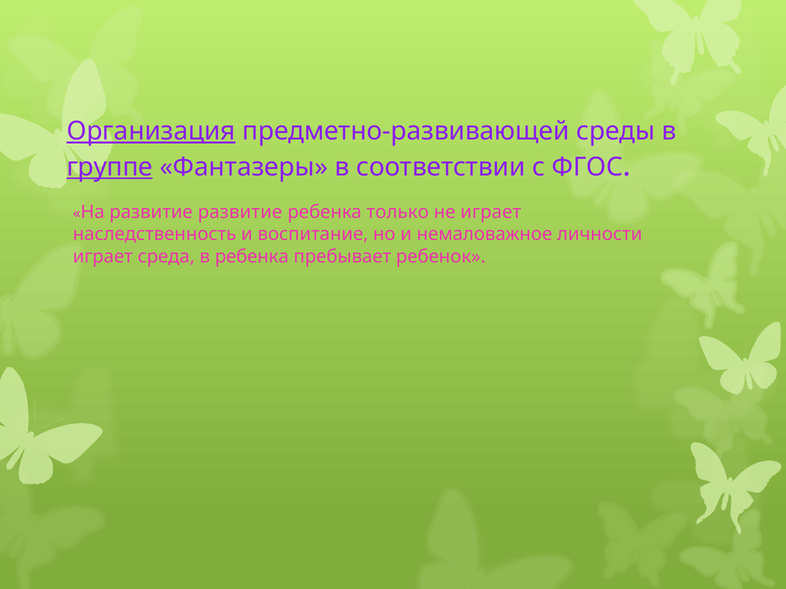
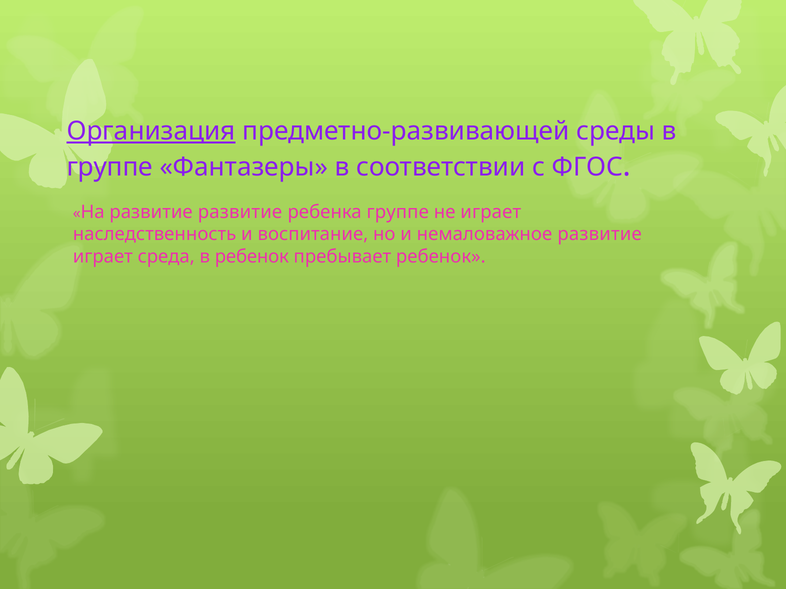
группе underline: present -> none (110, 167)
ребенка только: только -> группе (398, 212)
немаловажное личности: личности -> развитие (600, 234)
в ребенка: ребенка -> ребенок (252, 257)
